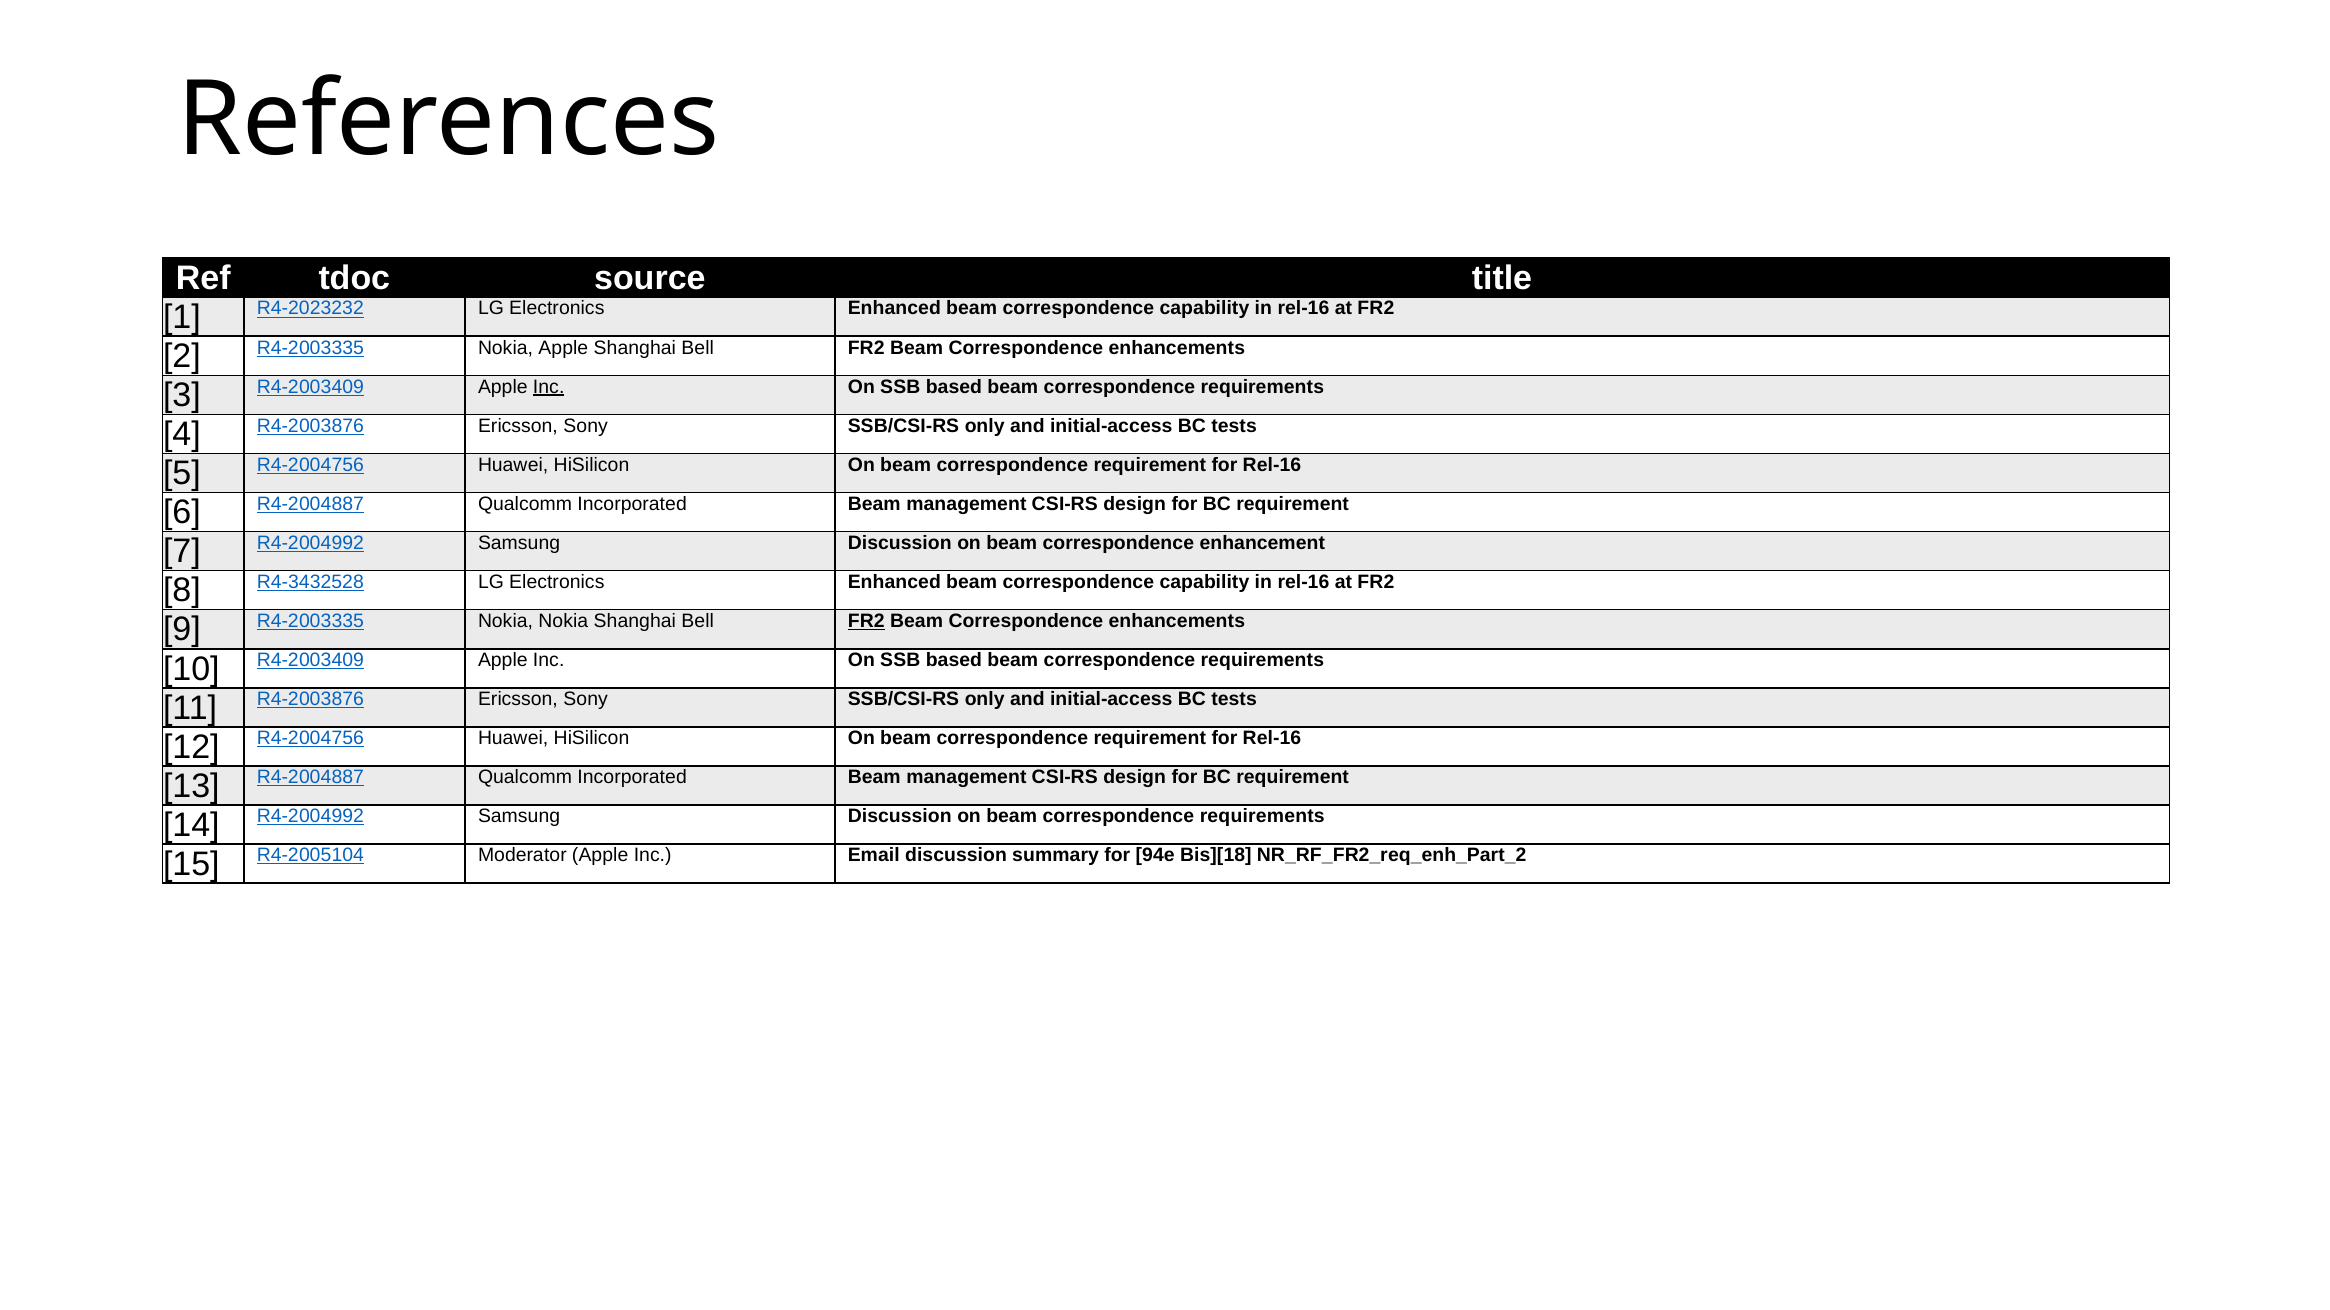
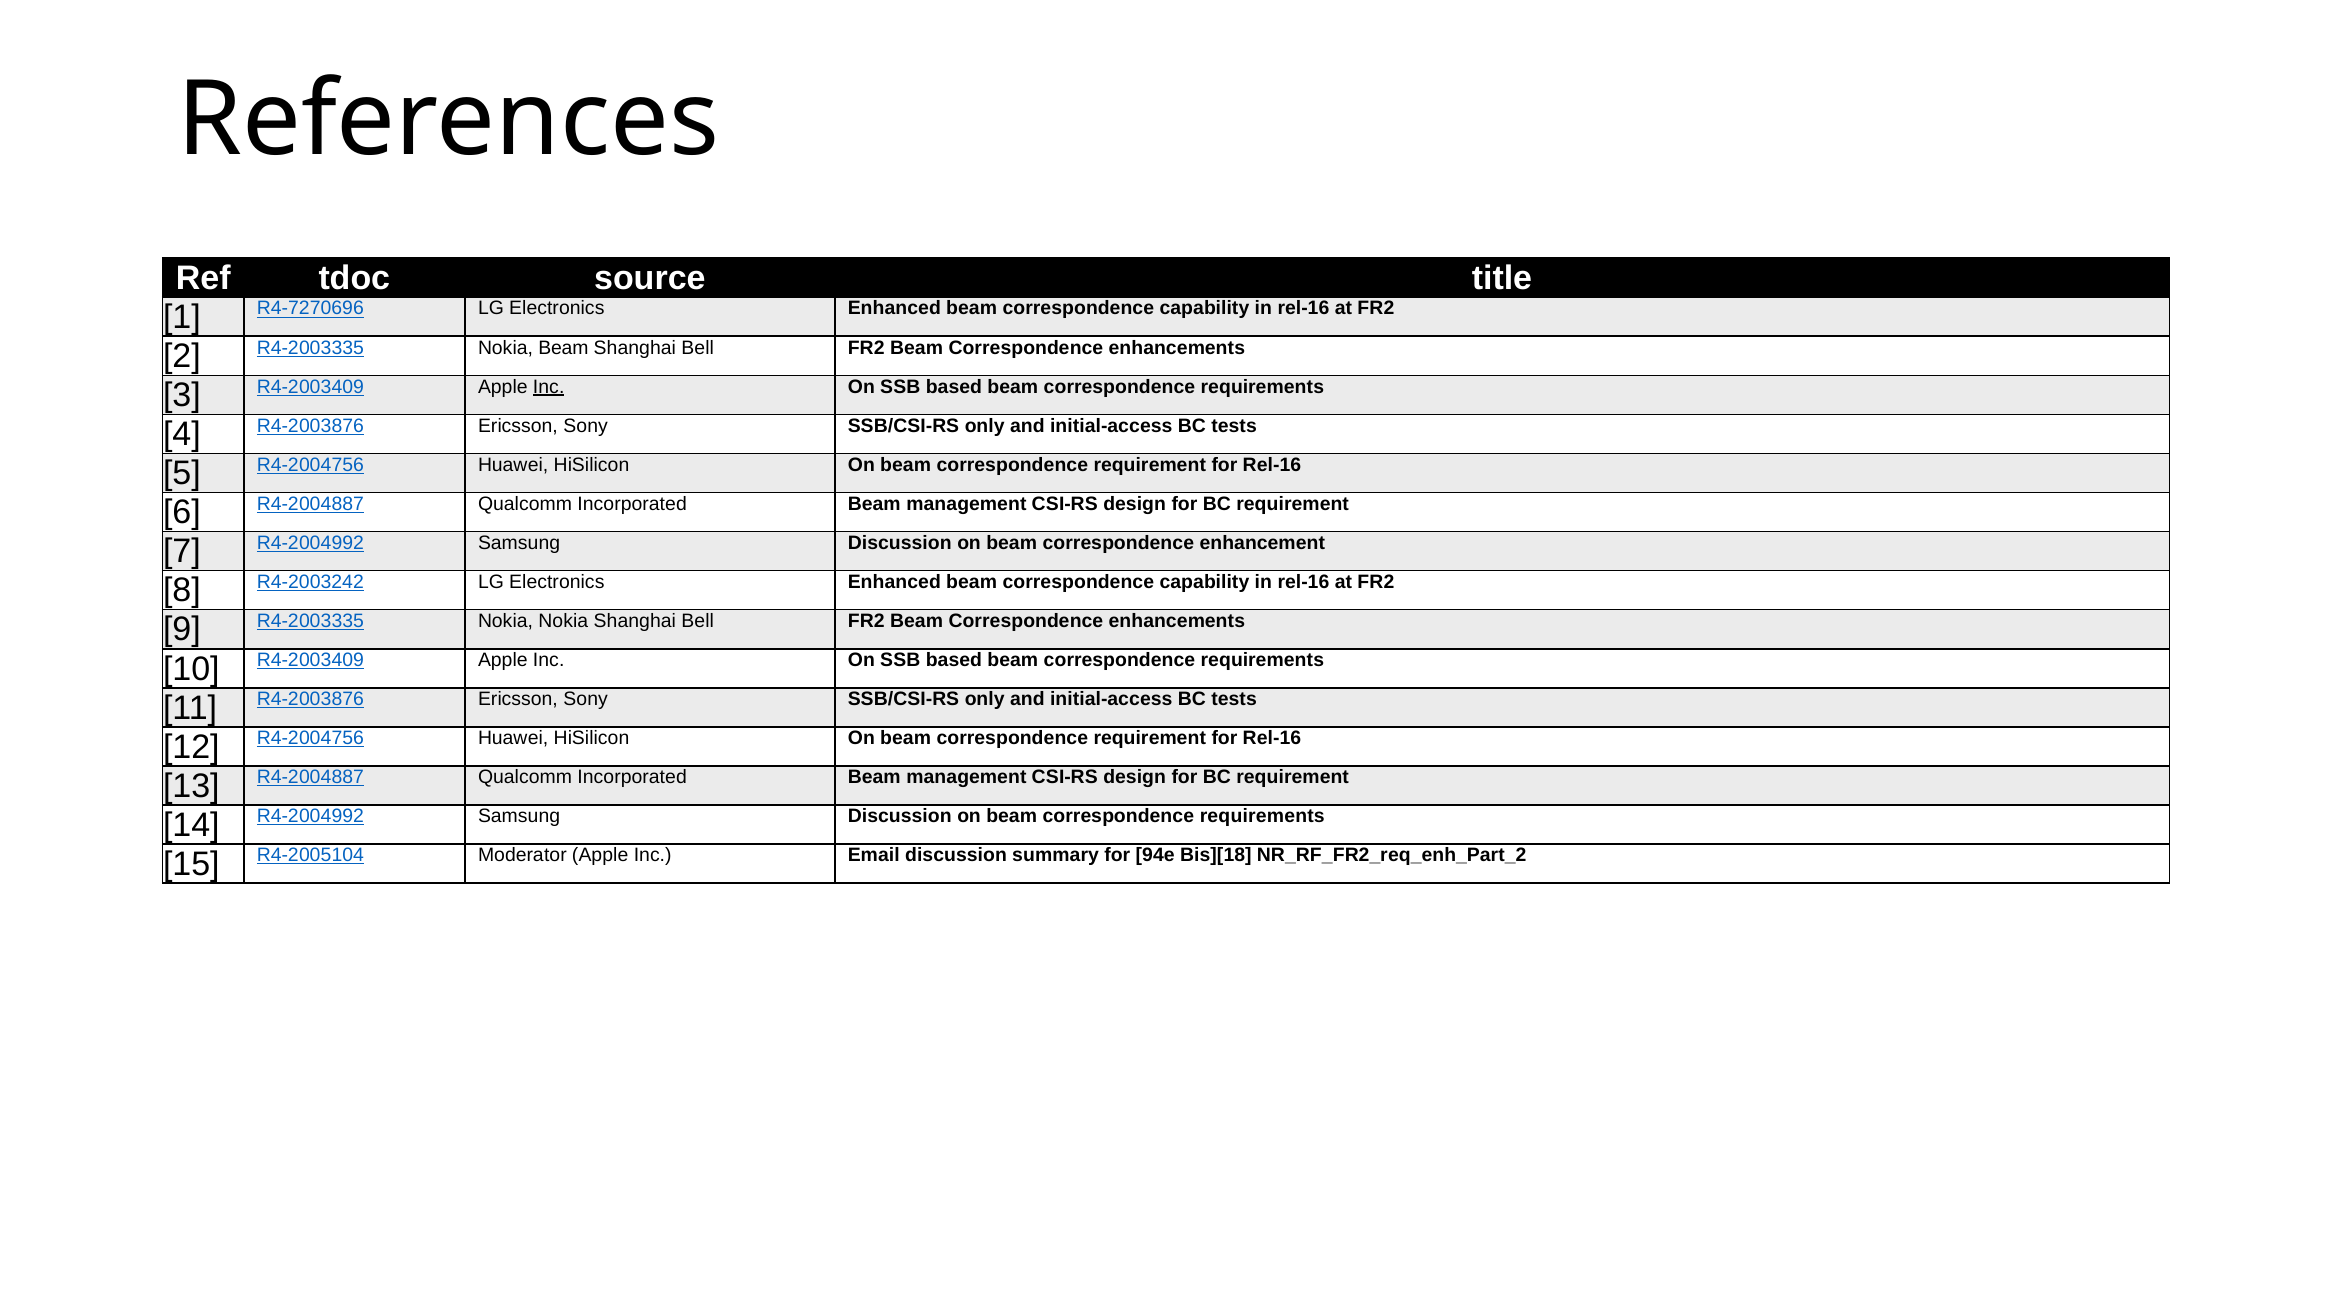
R4-2023232: R4-2023232 -> R4-7270696 (310, 309)
Nokia Apple: Apple -> Beam (563, 348)
R4-3432528: R4-3432528 -> R4-2003242 (310, 582)
FR2 underline: present -> none (866, 621)
